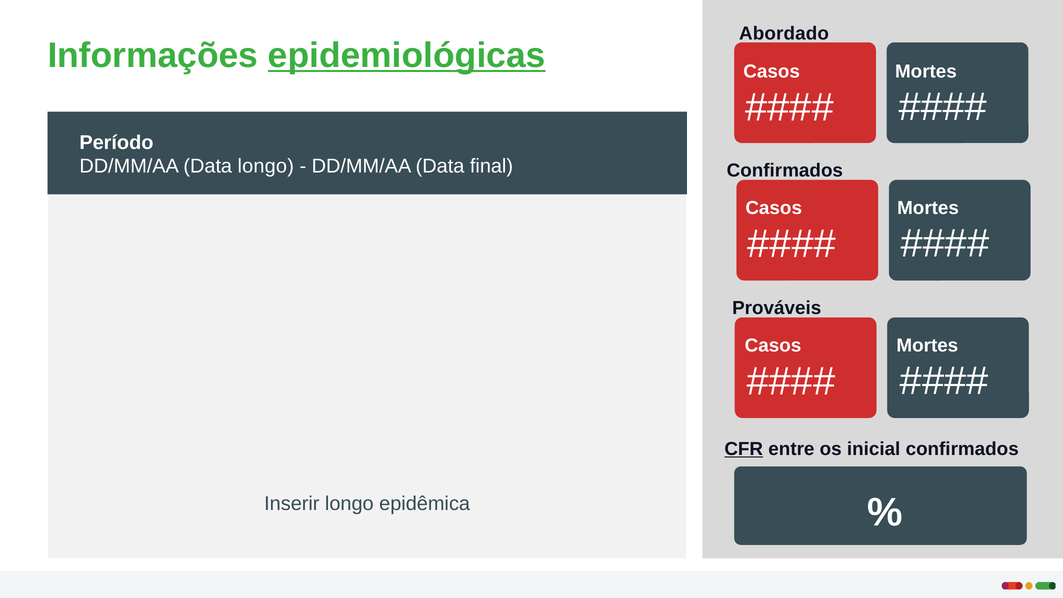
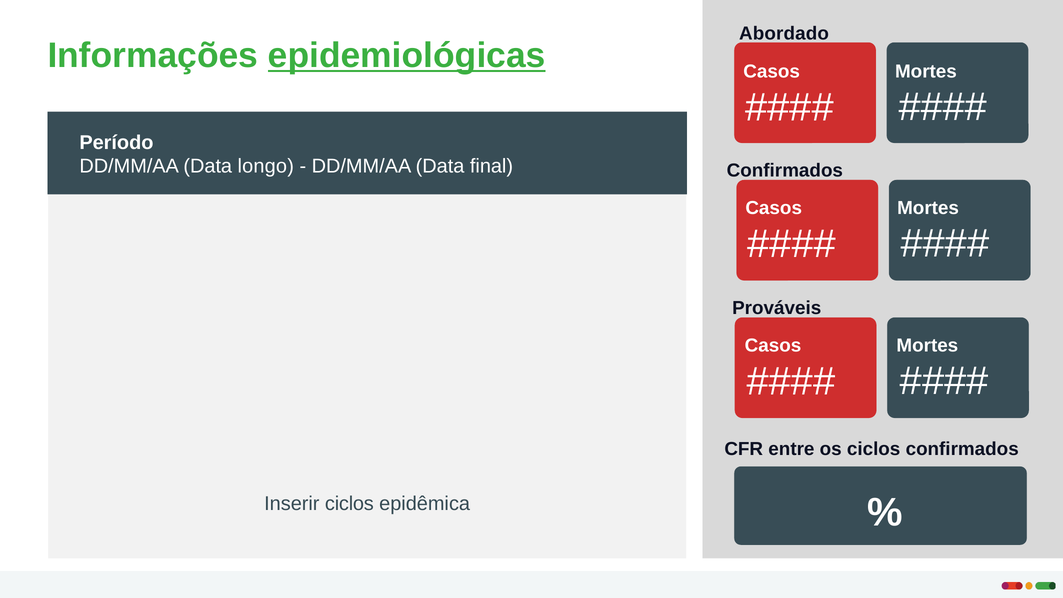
CFR underline: present -> none (744, 449)
os inicial: inicial -> ciclos (874, 449)
Inserir longo: longo -> ciclos (349, 504)
